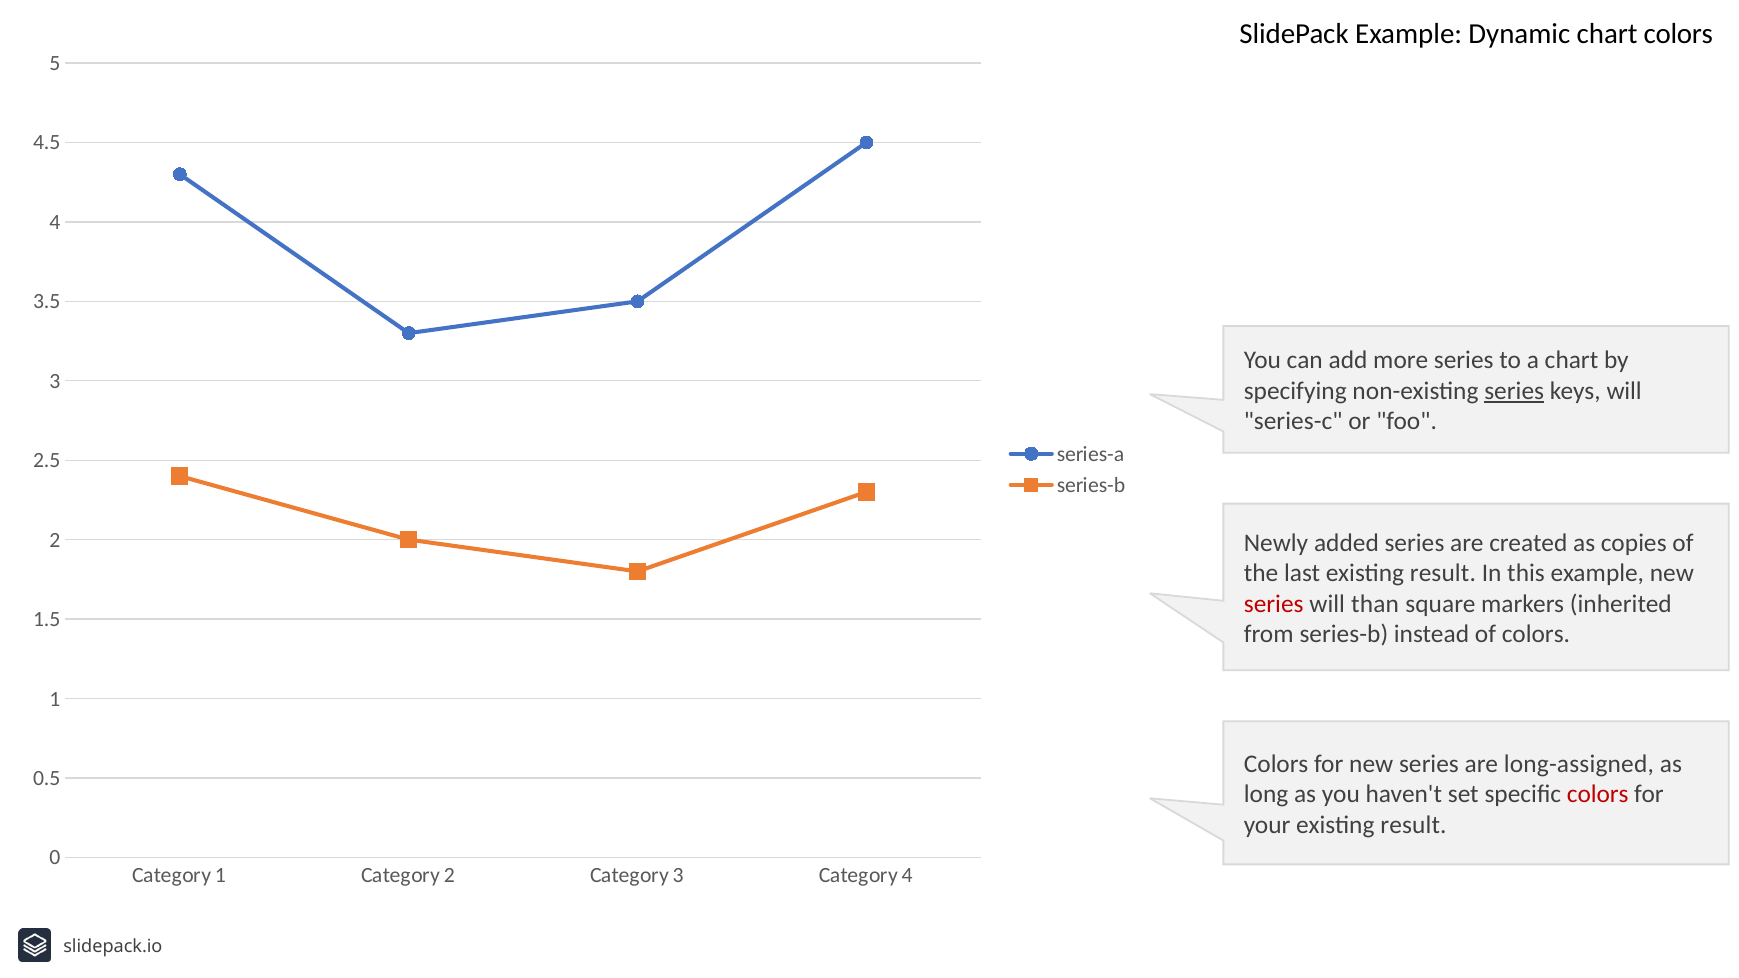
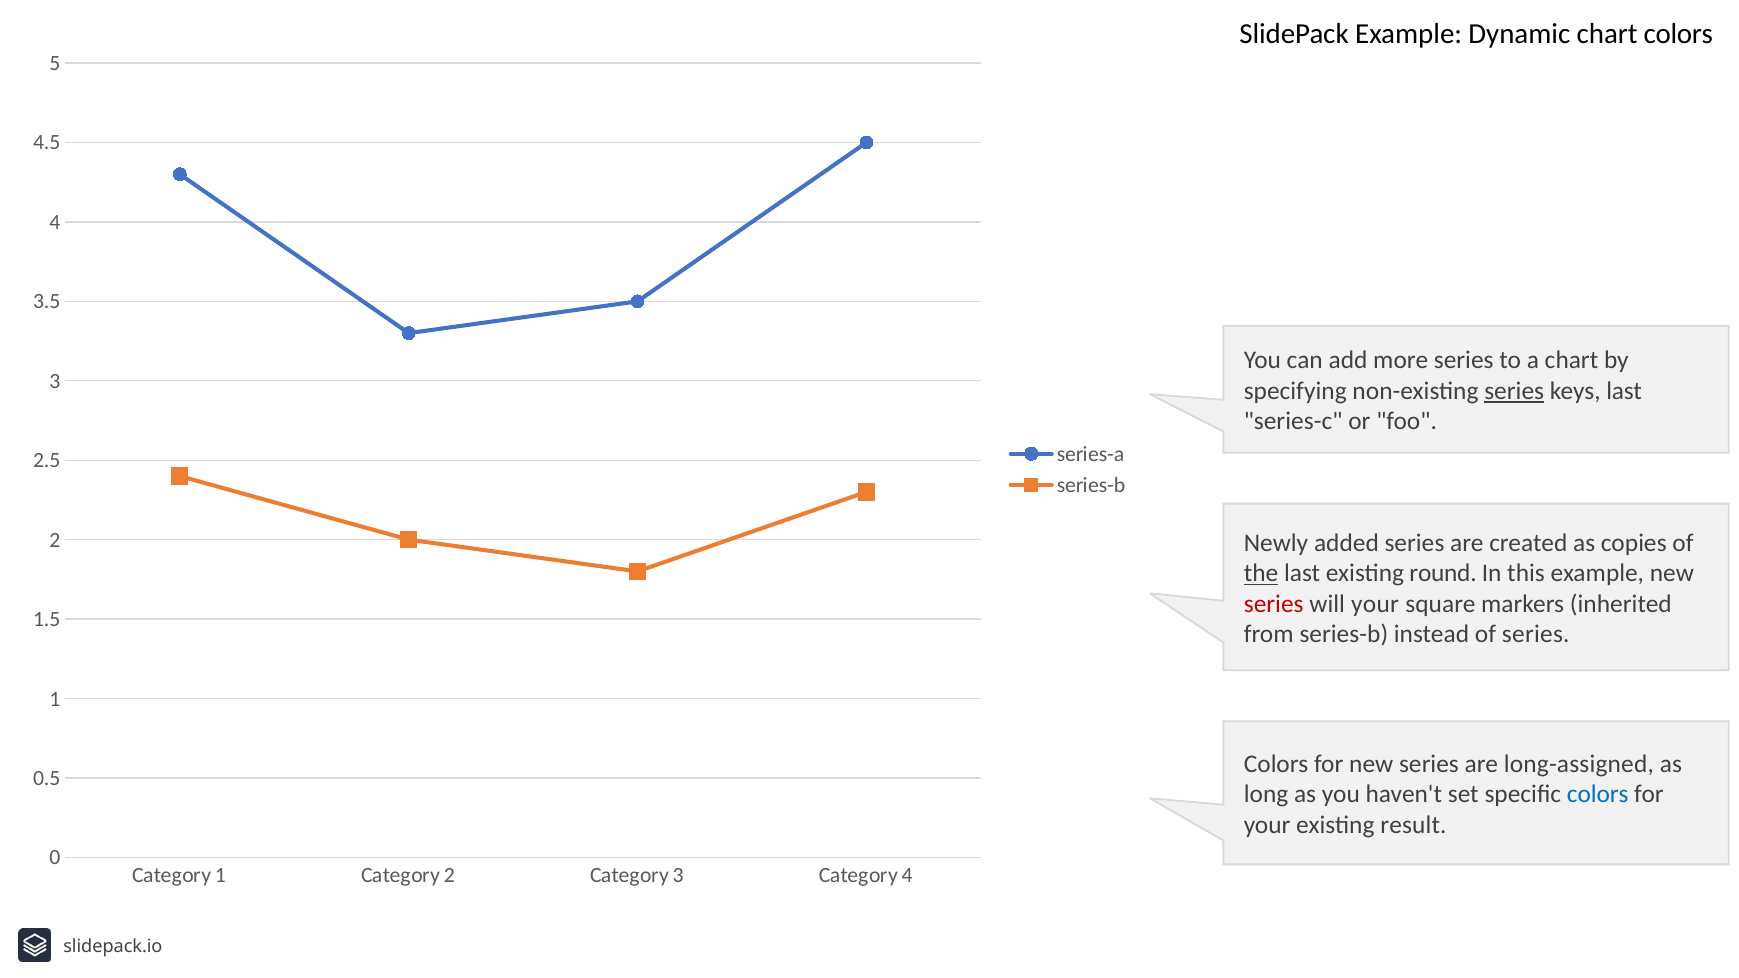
keys will: will -> last (1624, 391)
the underline: none -> present (1261, 574)
last existing result: result -> round (1443, 574)
will than: than -> your (1375, 604)
of colors: colors -> series (1536, 634)
colors colour: red -> blue (1598, 795)
